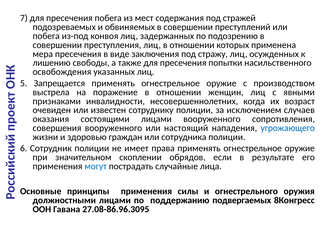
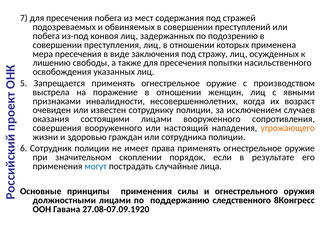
угрожающего colour: blue -> orange (288, 128)
обрядов: обрядов -> порядок (188, 157)
подвергаемых: подвергаемых -> следственного (242, 200)
27.08-86.96.3095: 27.08-86.96.3095 -> 27.08-07.09.1920 (116, 209)
